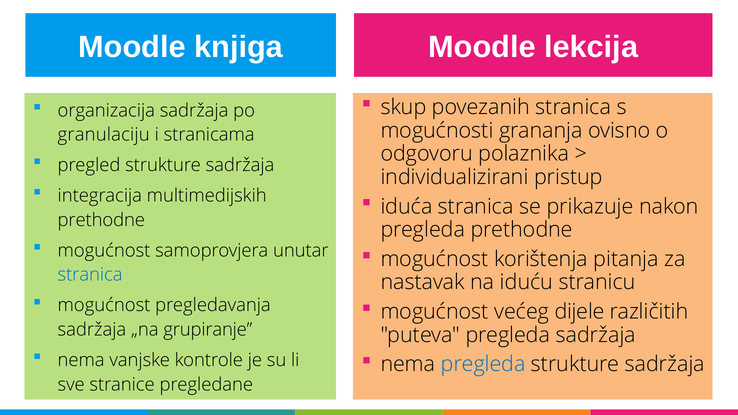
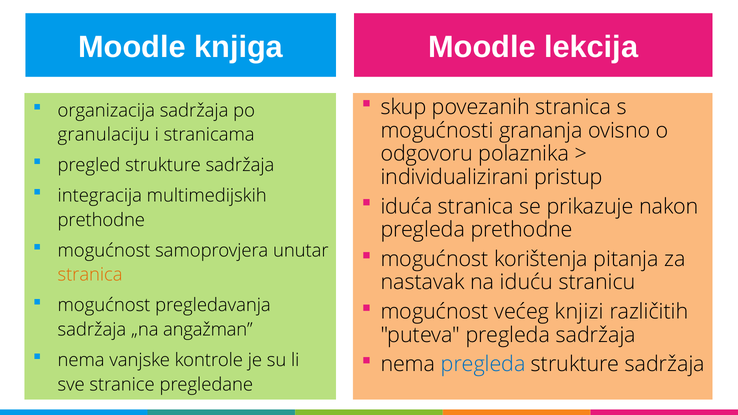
stranica colour: blue -> orange (90, 275)
dijele: dijele -> knjizi (579, 312)
grupiranje: grupiranje -> angažman (208, 330)
